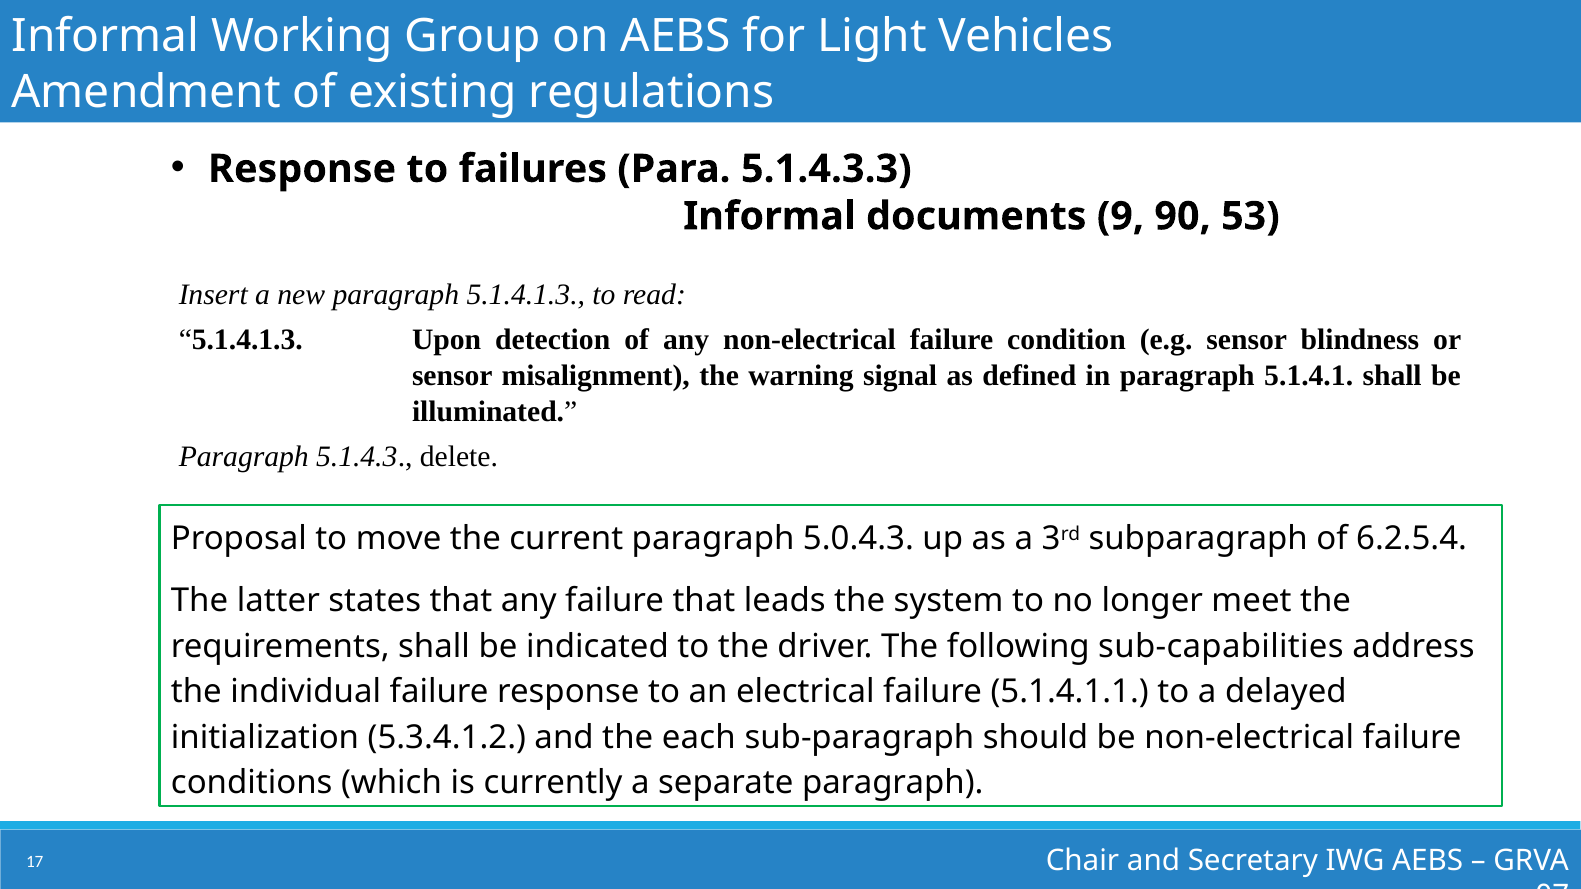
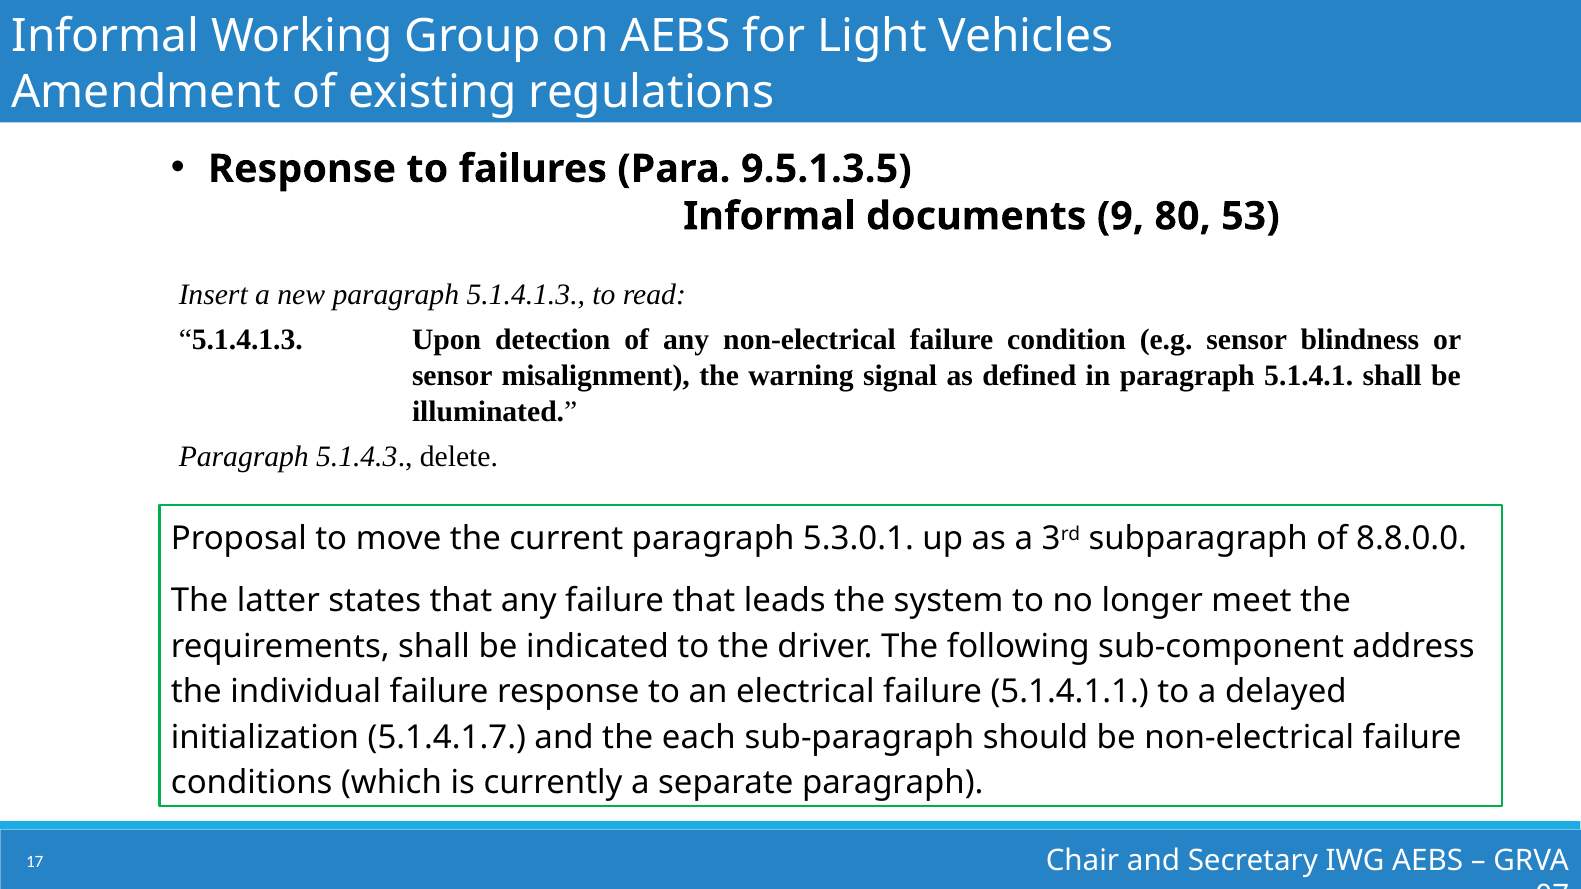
5.1.4.3.3: 5.1.4.3.3 -> 9.5.1.3.5 (826, 169)
90: 90 -> 80 (1183, 216)
5.0.4.3: 5.0.4.3 -> 5.3.0.1 (858, 539)
6.2.5.4: 6.2.5.4 -> 8.8.0.0 (1412, 539)
sub-capabilities: sub-capabilities -> sub-component (1221, 647)
5.3.4.1.2: 5.3.4.1.2 -> 5.1.4.1.7 (447, 738)
